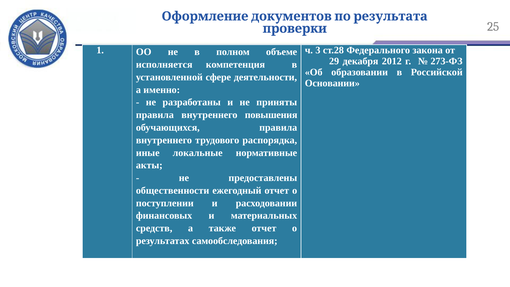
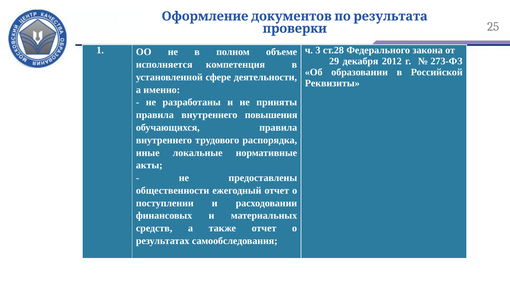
Основании: Основании -> Реквизиты (332, 83)
